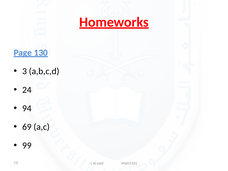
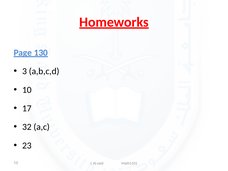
24: 24 -> 10 (27, 90)
94: 94 -> 17 (27, 108)
69: 69 -> 32 (27, 127)
99: 99 -> 23 (27, 146)
